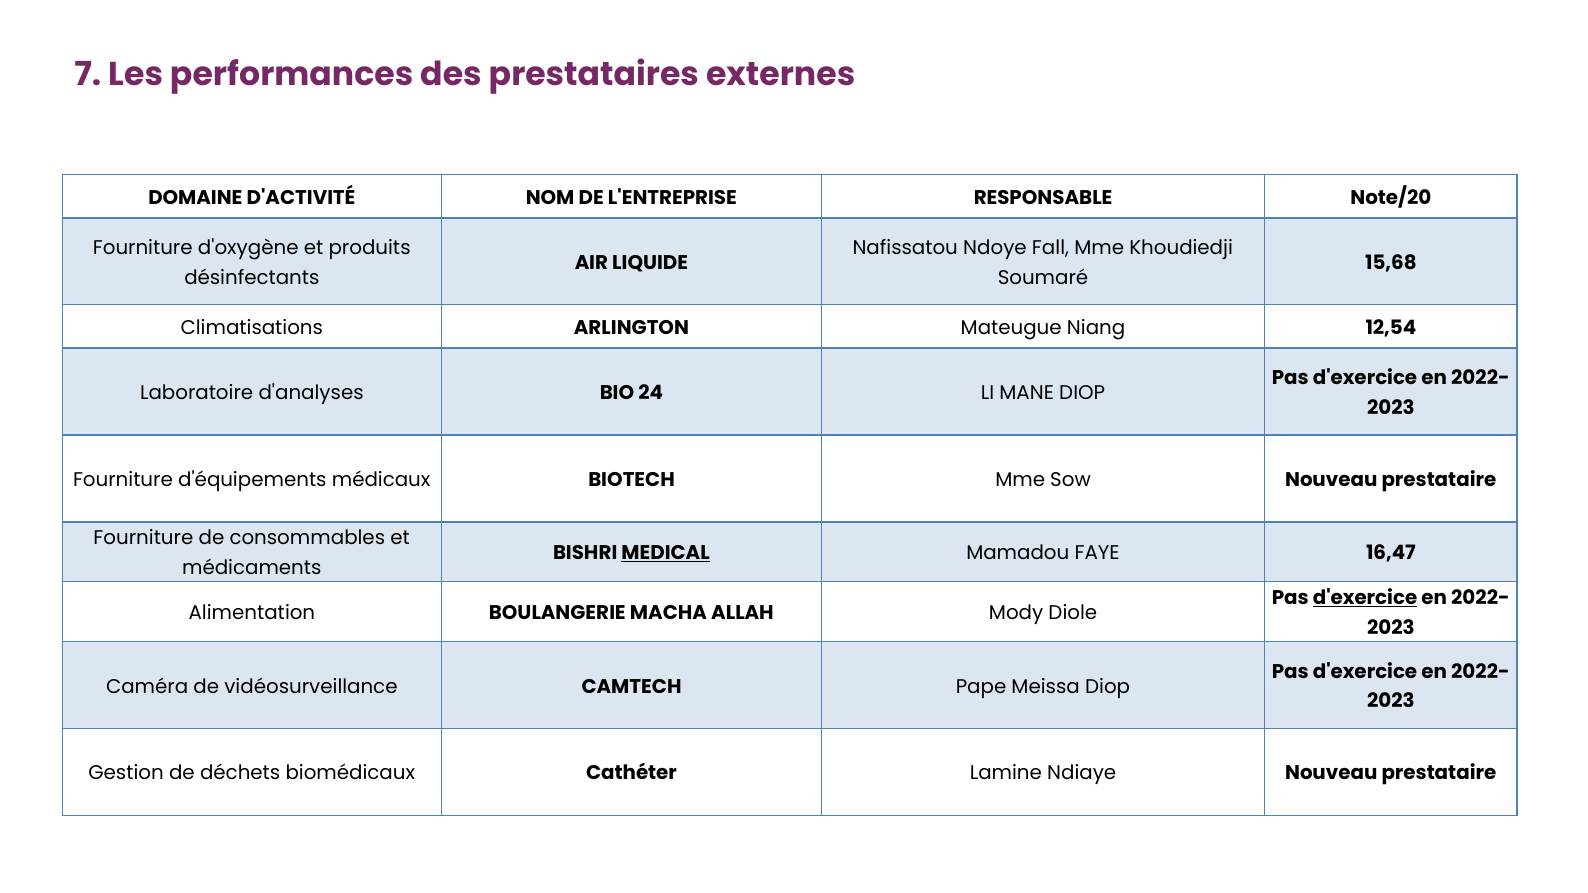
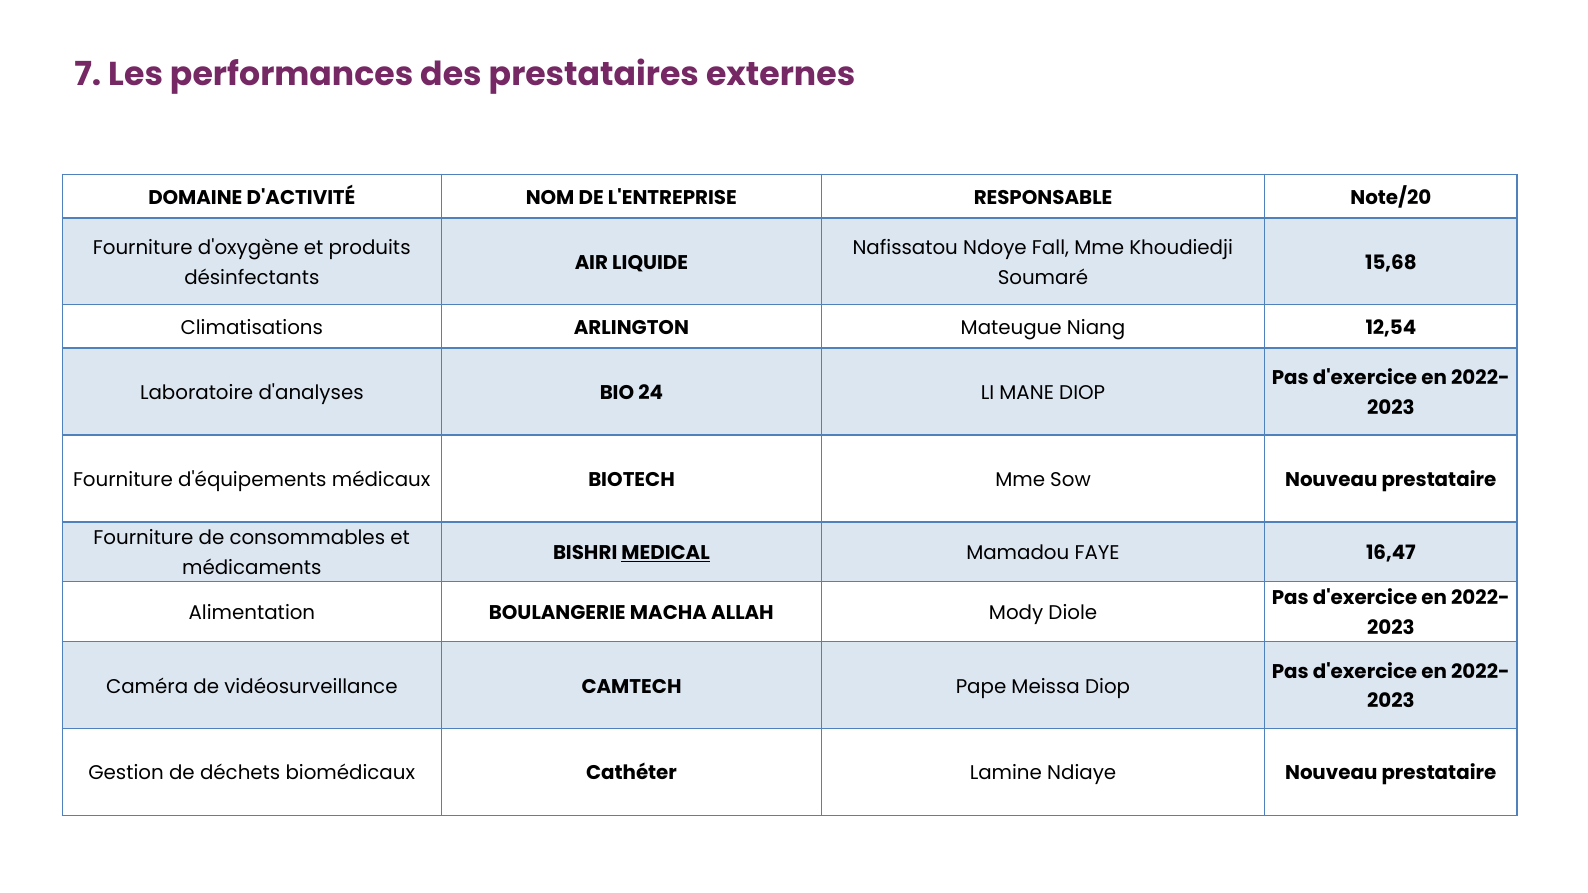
d'exercice underline: present -> none (1365, 598)
